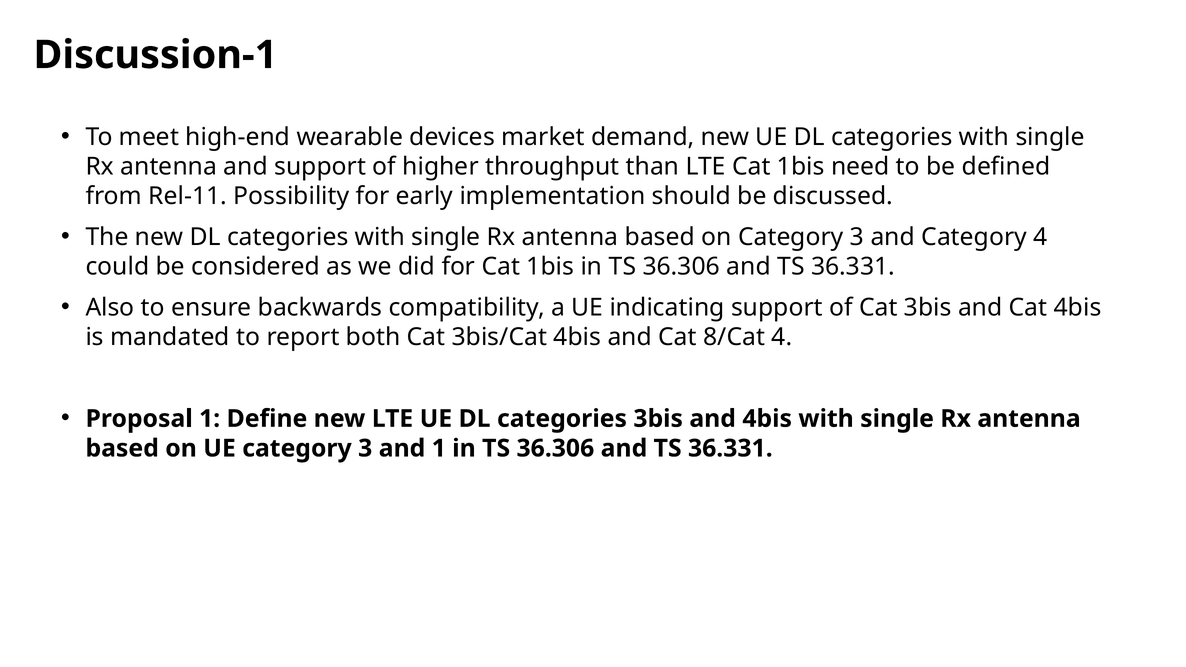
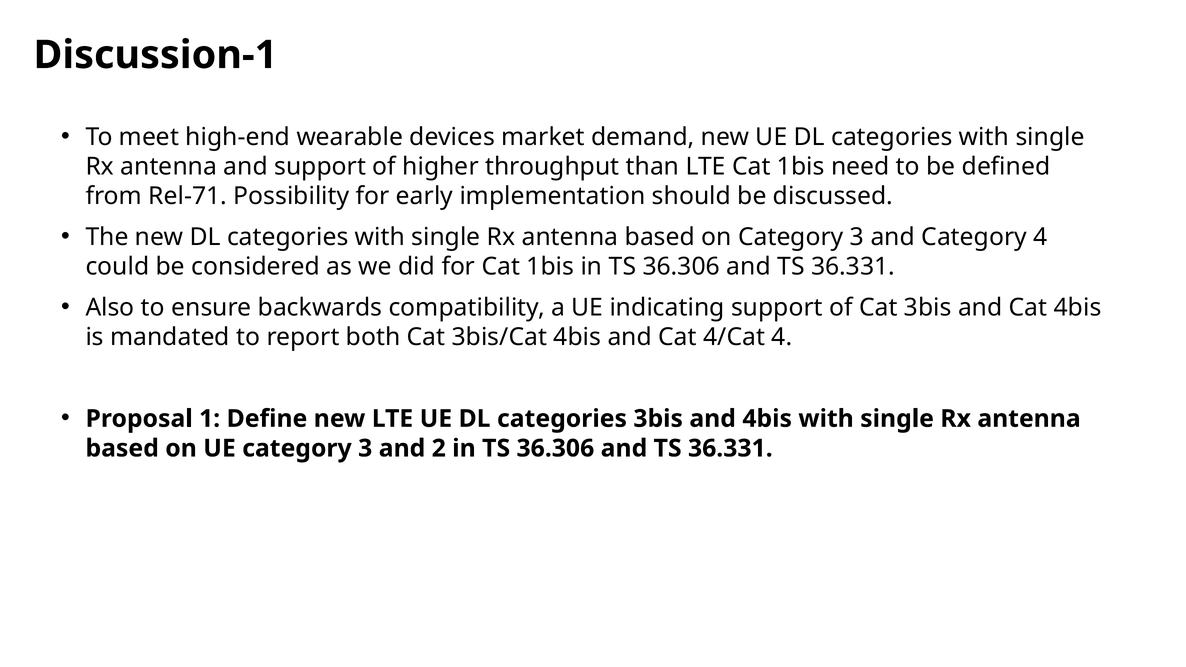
Rel-11: Rel-11 -> Rel-71 (188, 196)
8/Cat: 8/Cat -> 4/Cat (734, 337)
and 1: 1 -> 2 (439, 448)
